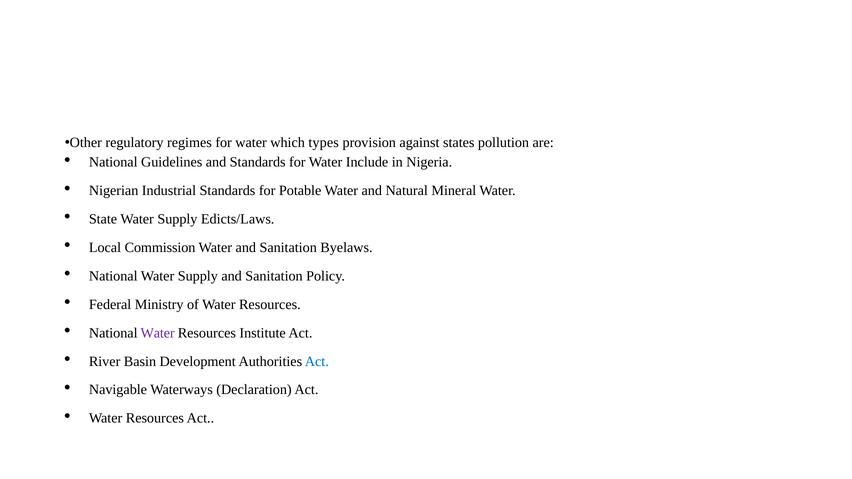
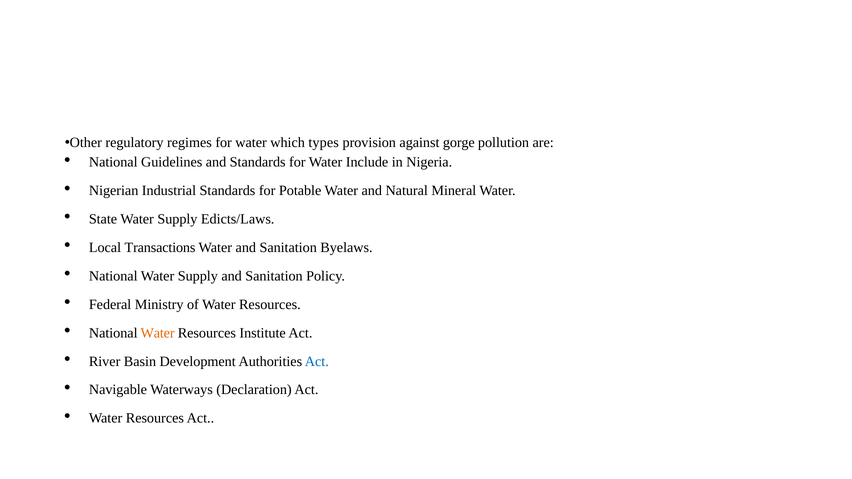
states: states -> gorge (459, 143)
Commission: Commission -> Transactions (160, 248)
Water colour: purple -> orange (158, 333)
